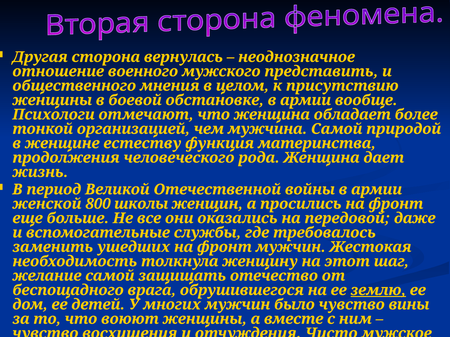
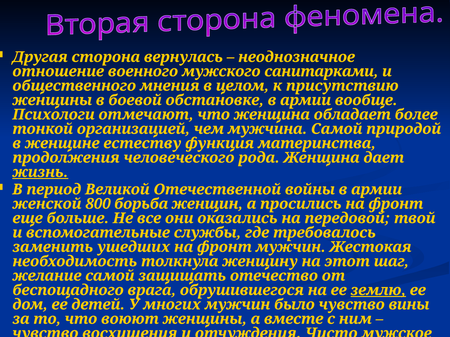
представить: представить -> санитарками (321, 71)
жизнь underline: none -> present (40, 172)
школы: школы -> борьба (141, 204)
даже: даже -> твой (415, 219)
